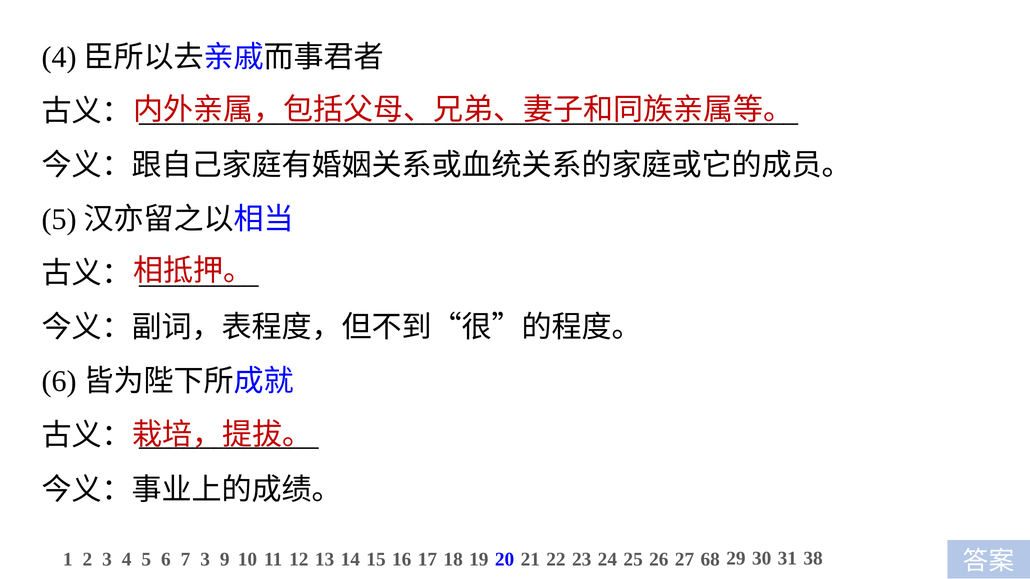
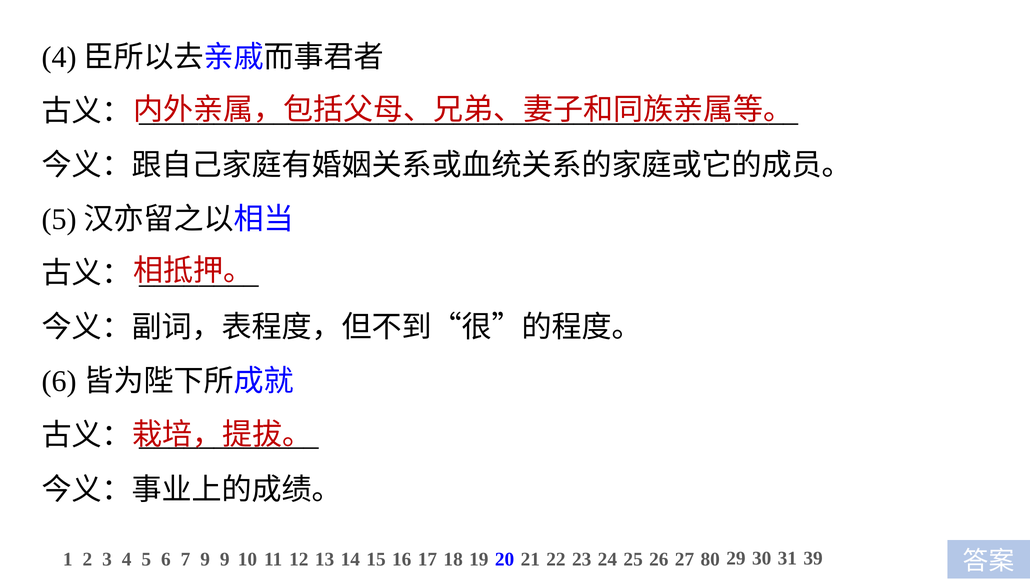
7 3: 3 -> 9 (205, 560)
68: 68 -> 80 (710, 560)
38: 38 -> 39 (813, 559)
